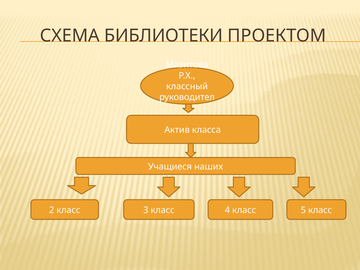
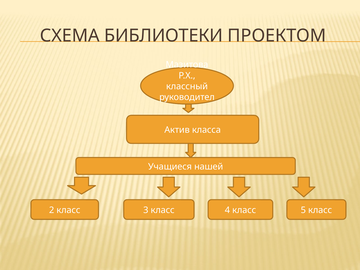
наших: наших -> нашей (209, 167)
